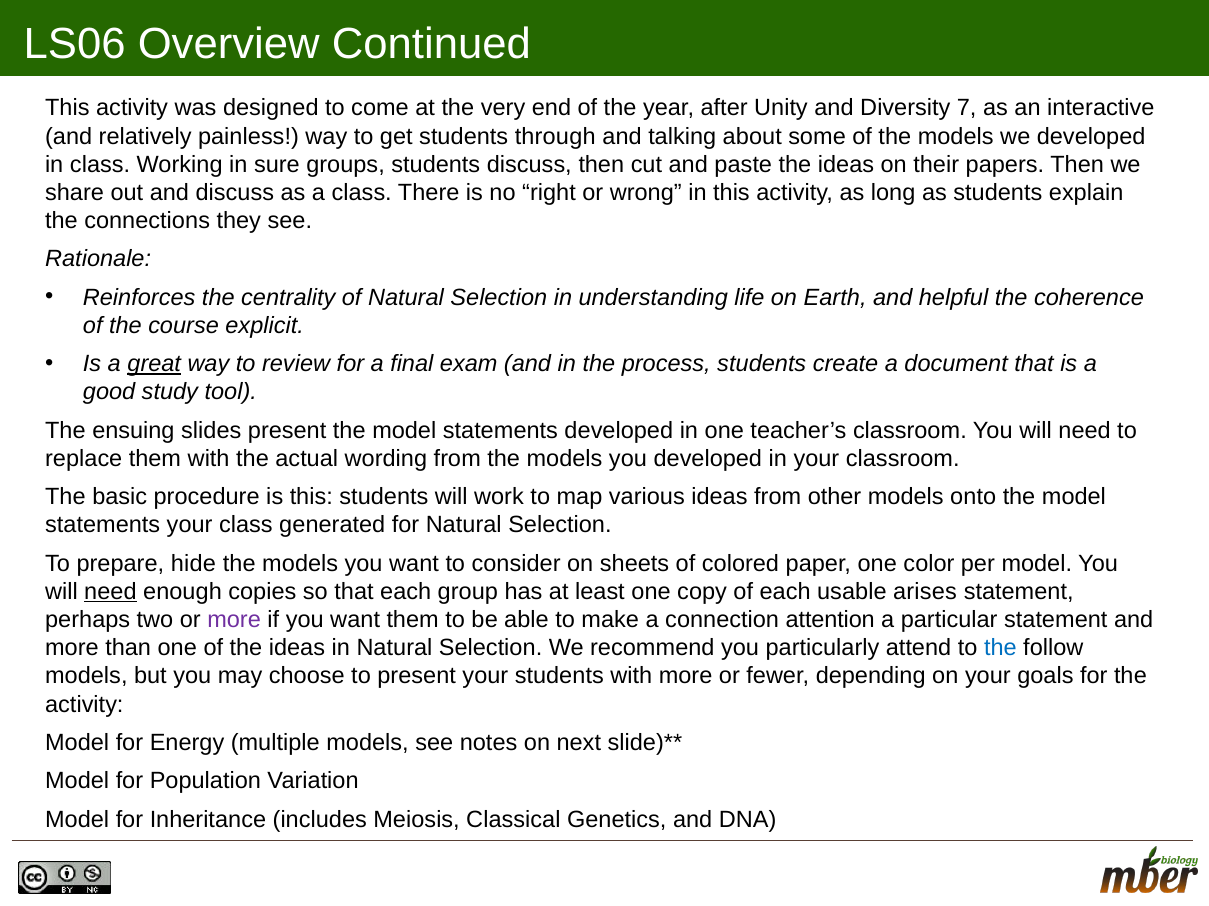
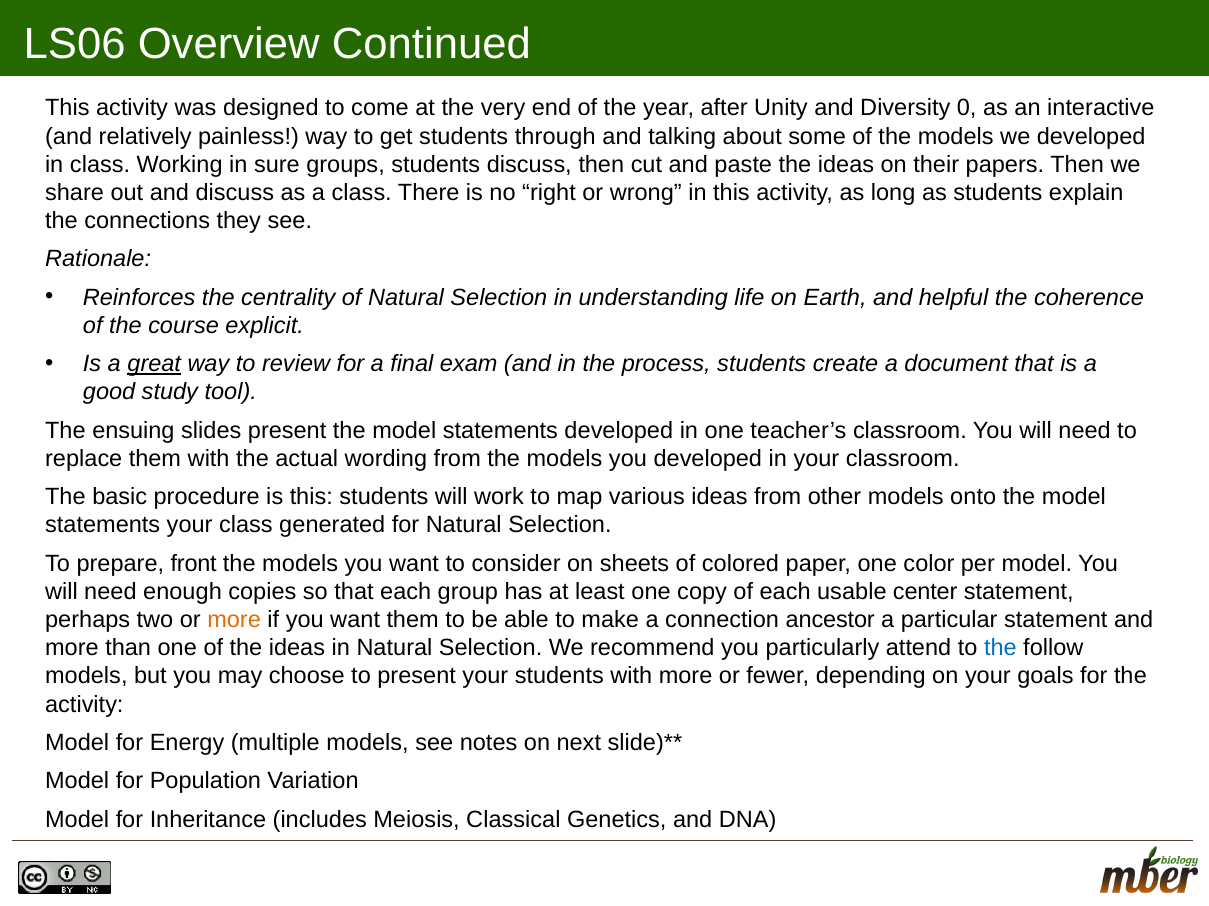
7: 7 -> 0 (967, 108)
hide: hide -> front (194, 564)
need underline: present -> none (110, 592)
arises: arises -> center (925, 592)
more colour: purple -> orange (234, 620)
attention: attention -> ancestor (830, 620)
